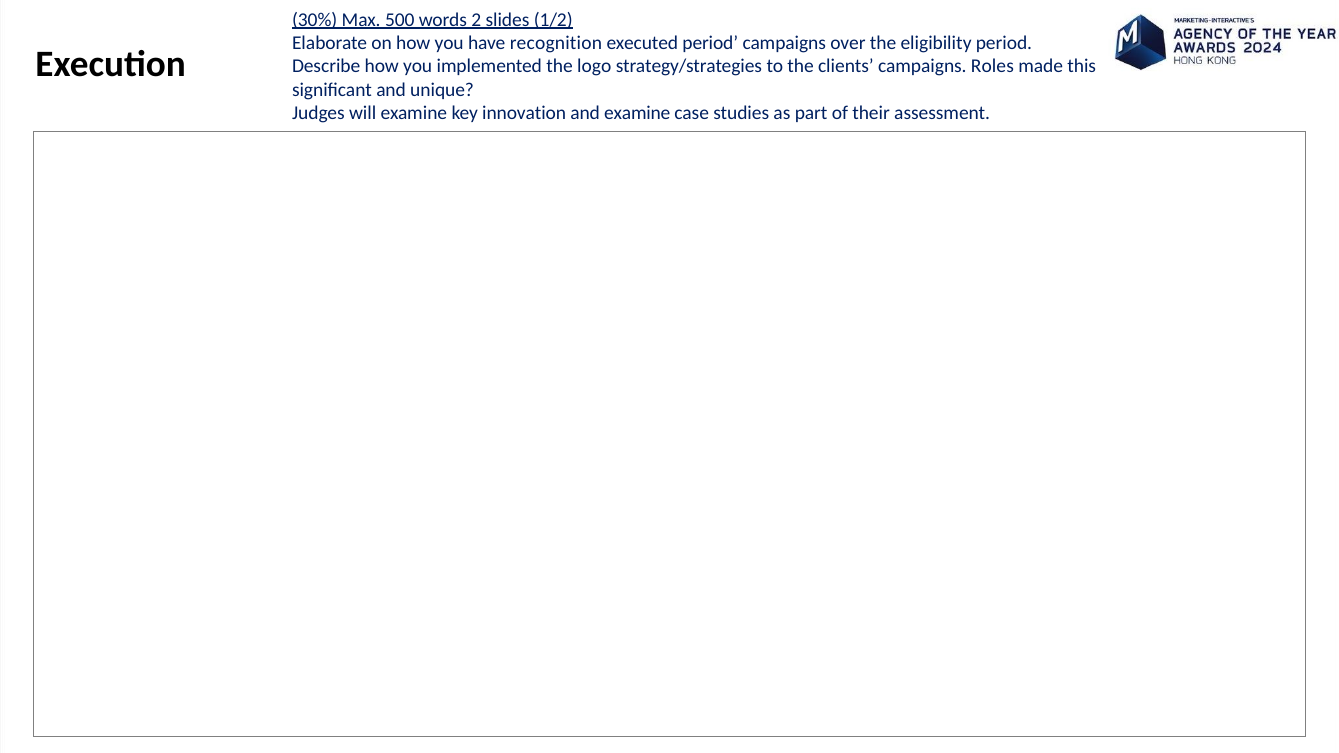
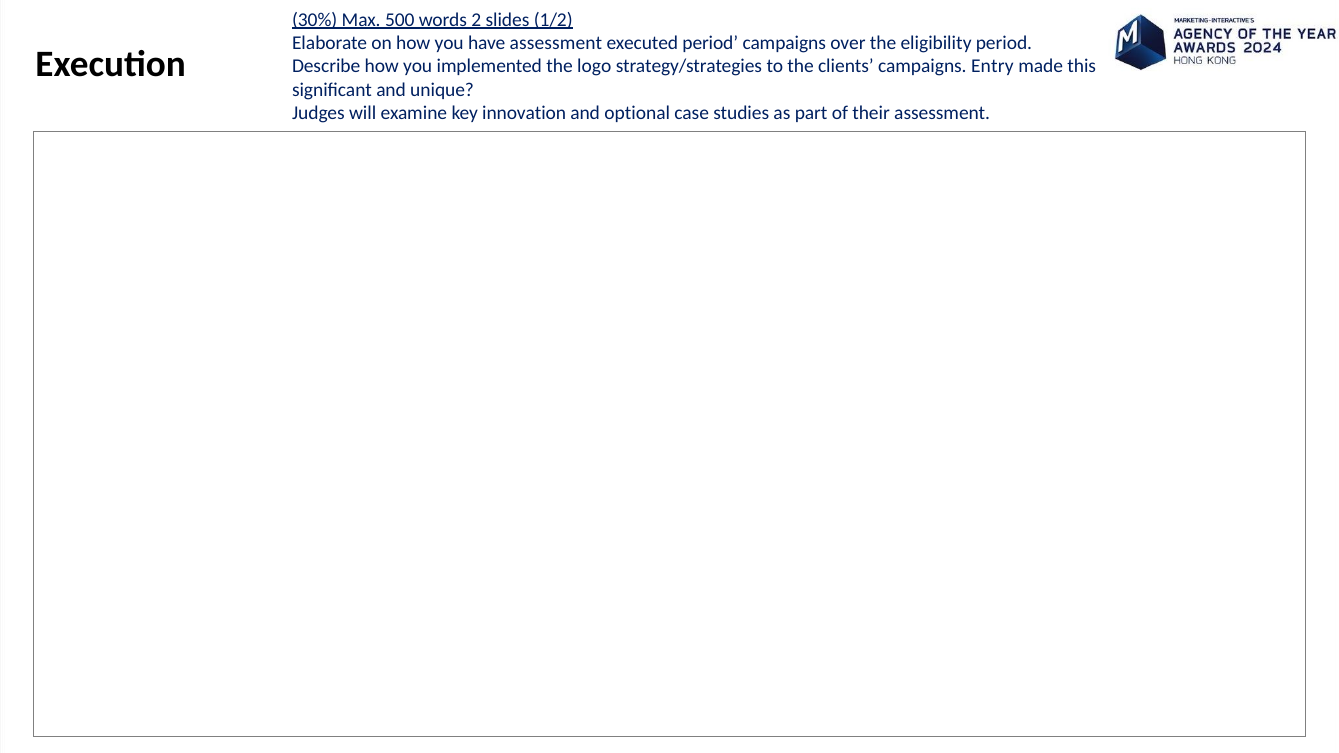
have recognition: recognition -> assessment (556, 43)
Roles: Roles -> Entry (992, 66)
and examine: examine -> optional (637, 113)
